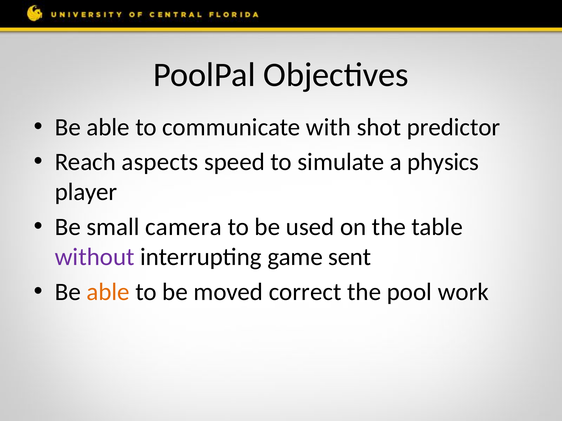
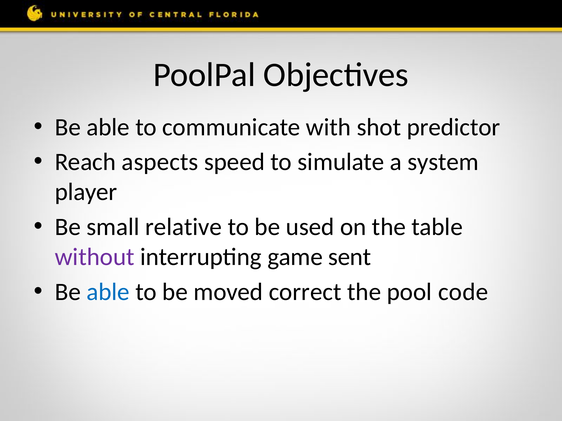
physics: physics -> system (443, 162)
camera: camera -> relative (184, 227)
able colour: orange -> blue (108, 292)
work: work -> code (463, 292)
